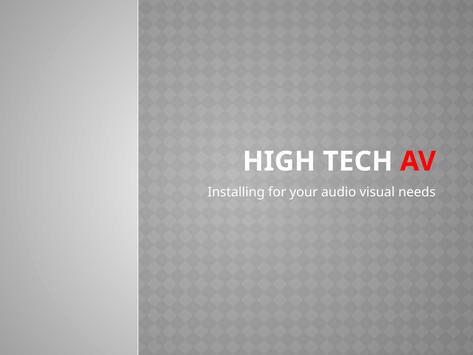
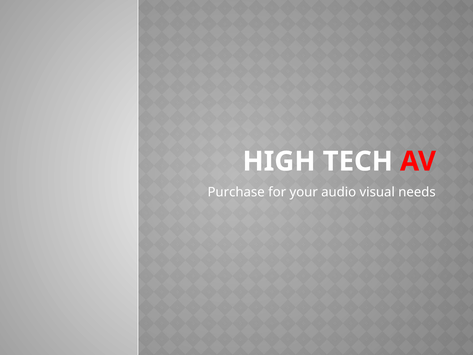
Installing: Installing -> Purchase (236, 192)
